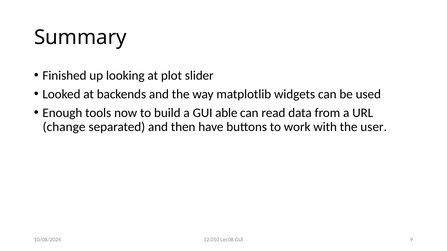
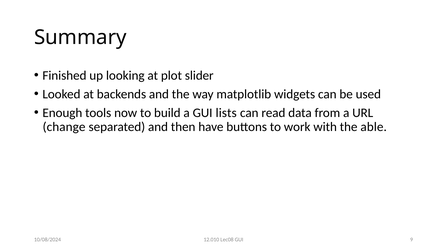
able: able -> lists (226, 113)
user: user -> able (374, 127)
